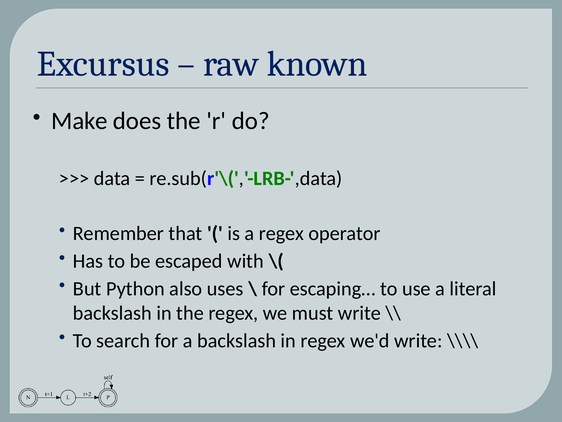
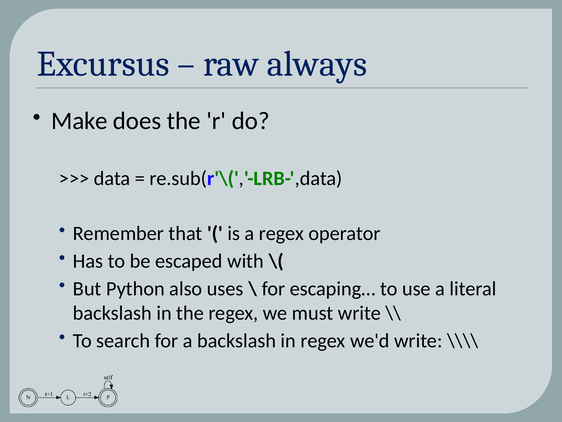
known: known -> always (317, 64)
